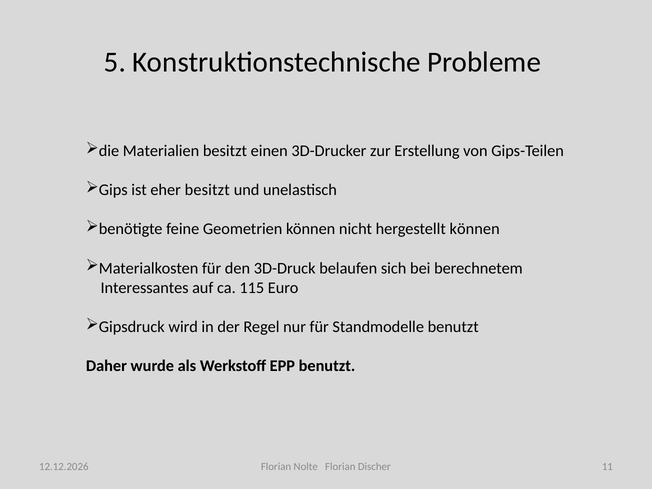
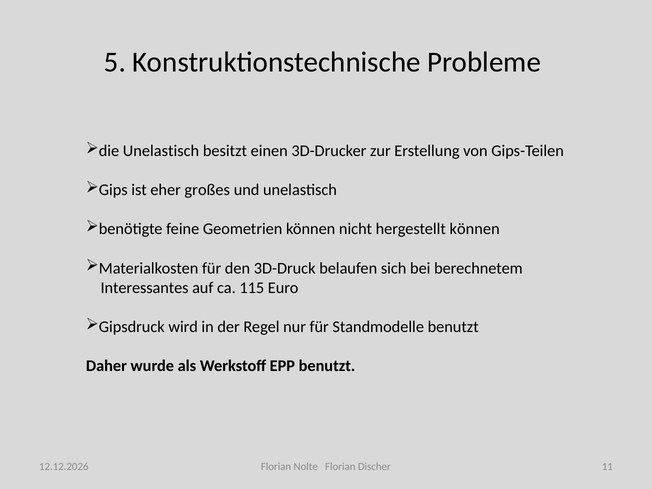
die Materialien: Materialien -> Unelastisch (161, 151)
eher besitzt: besitzt -> großes (207, 190)
